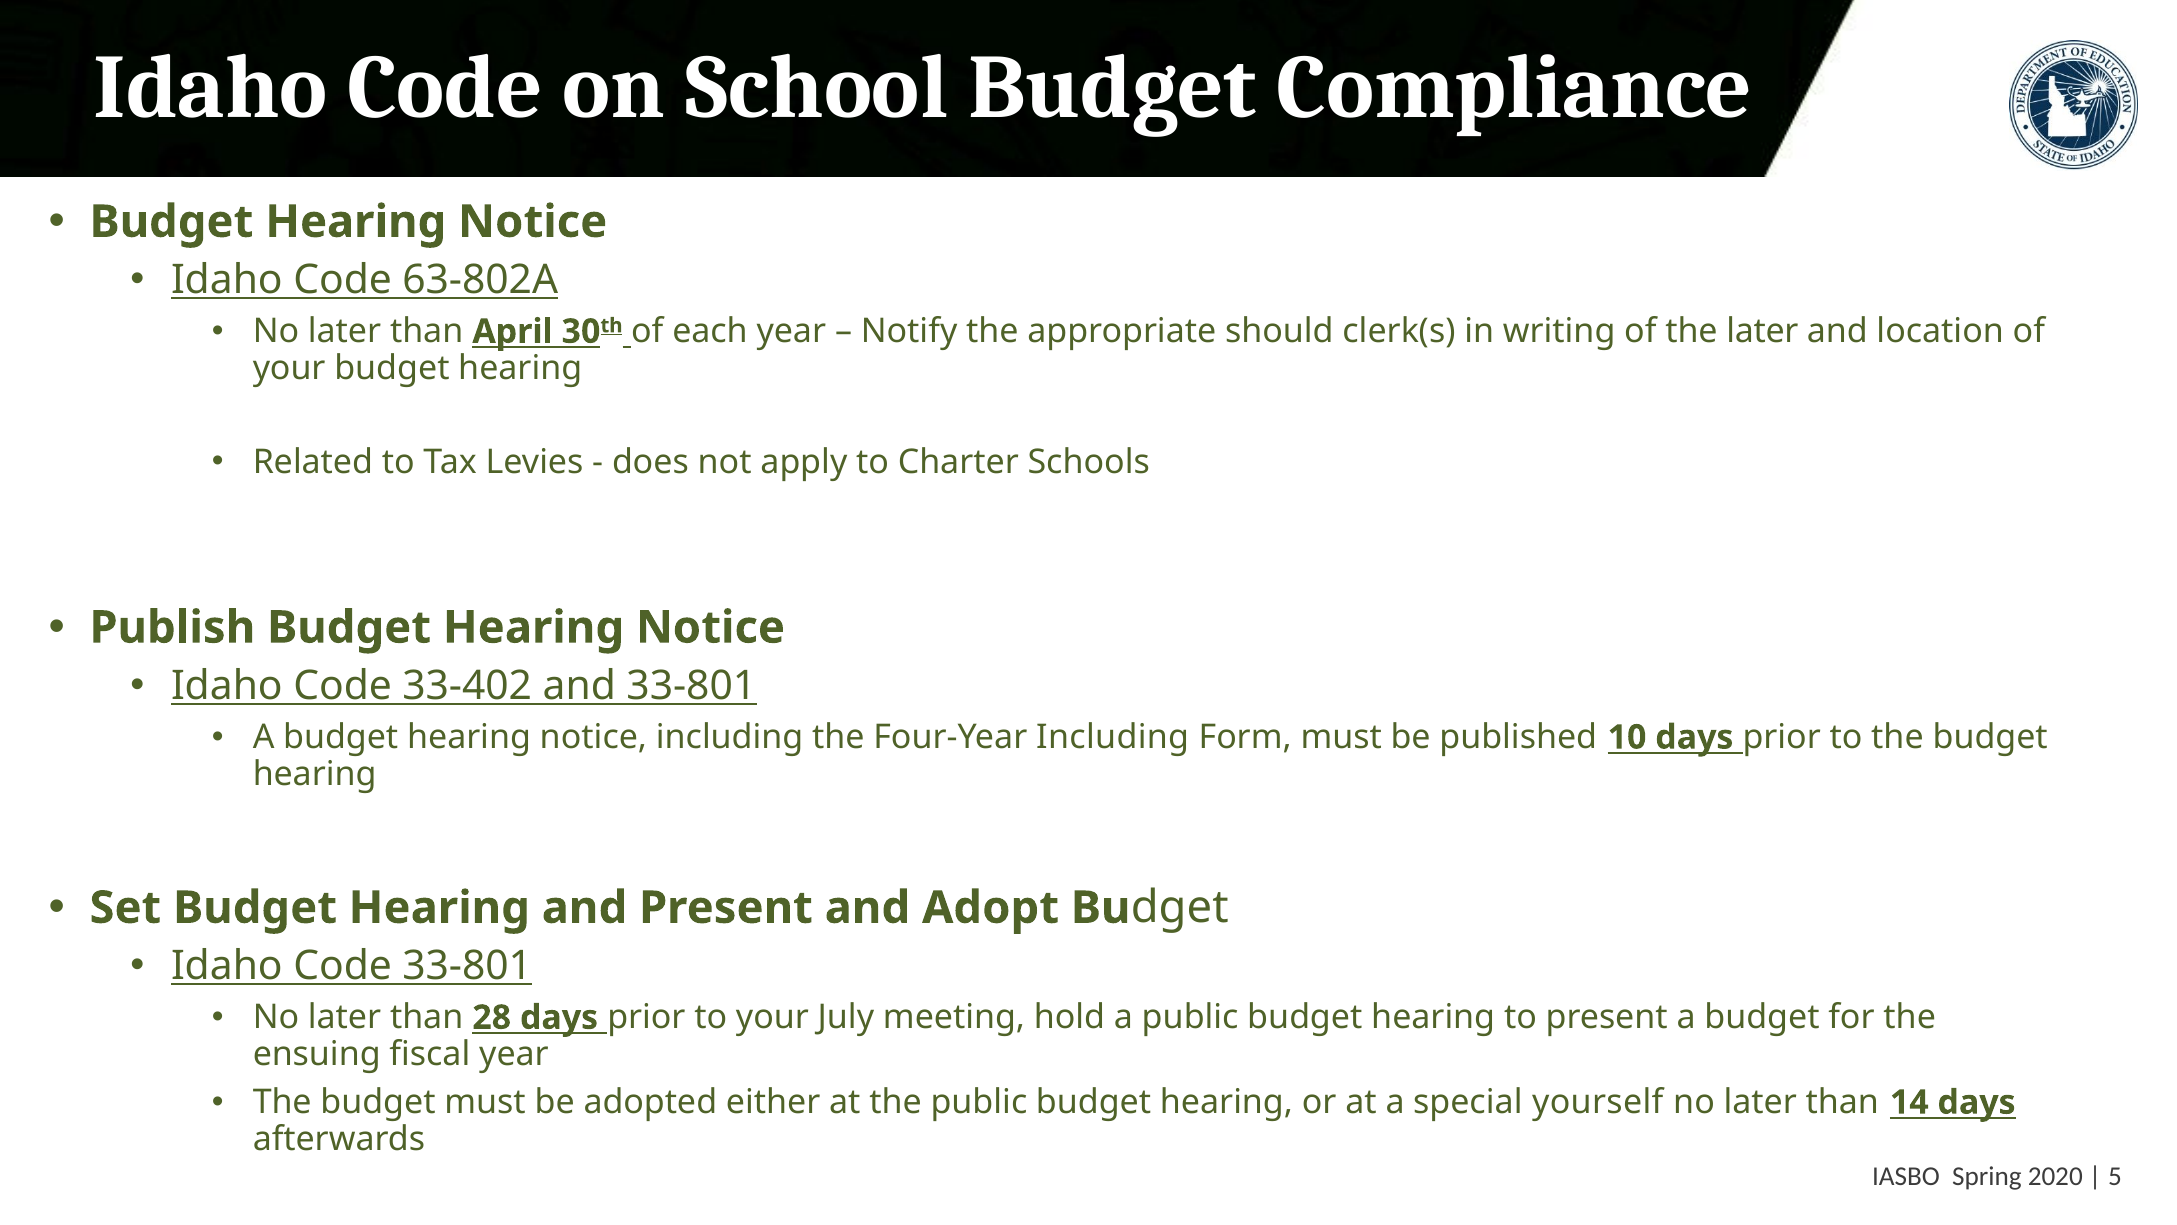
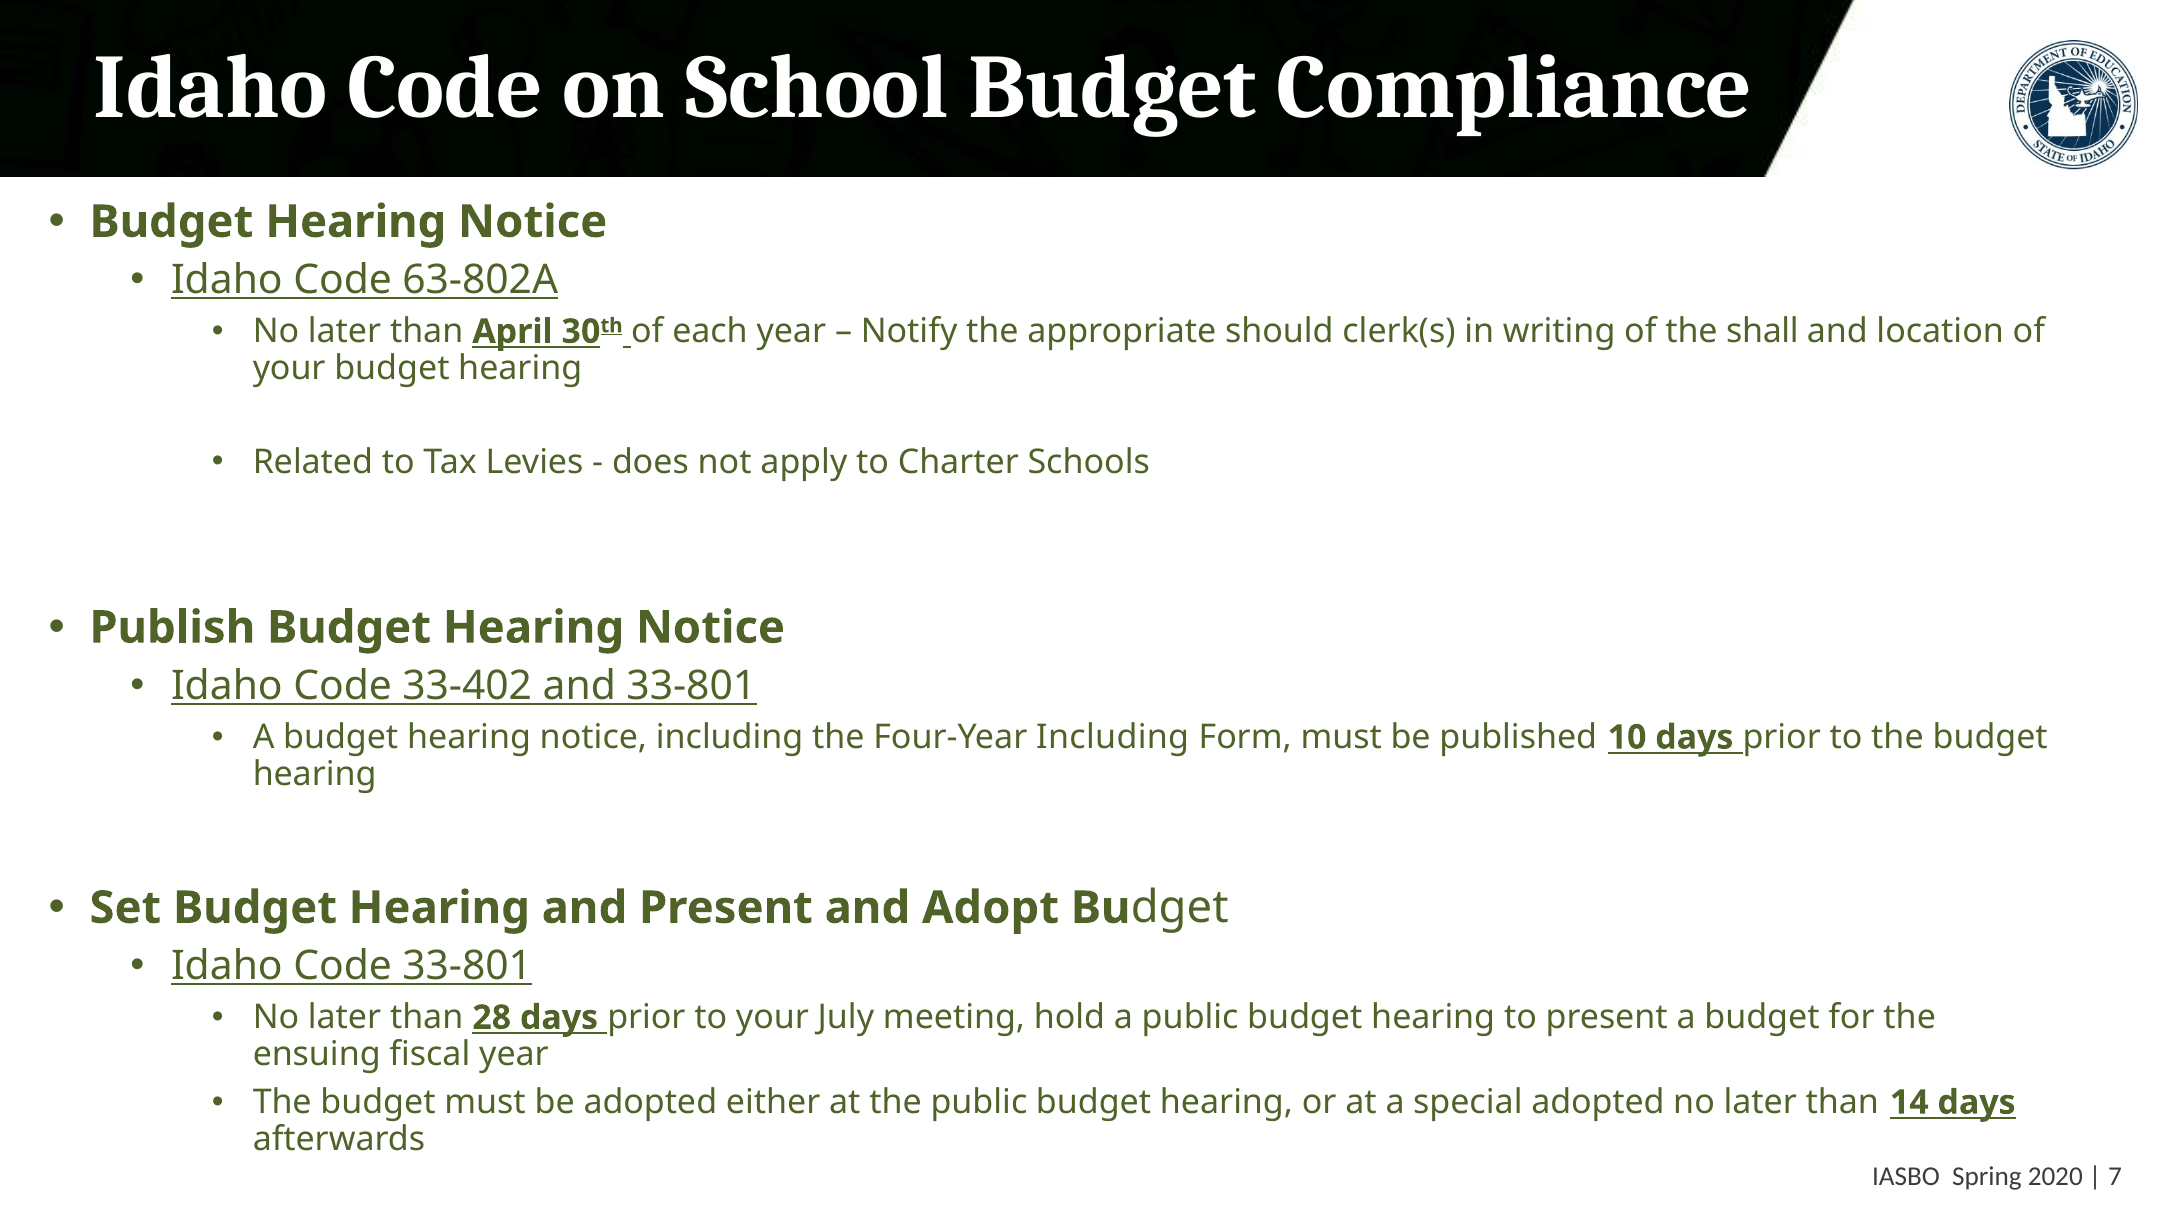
the later: later -> shall (1762, 331)
special yourself: yourself -> adopted (1598, 1102)
5: 5 -> 7 (2115, 1176)
